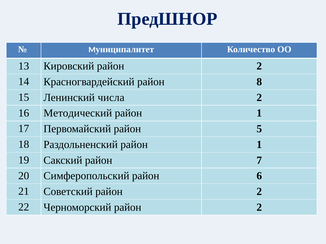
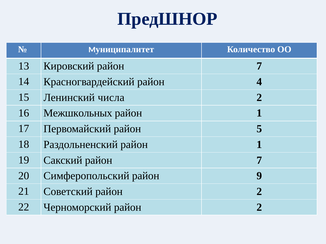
Кировский район 2: 2 -> 7 (259, 66)
8: 8 -> 4 (259, 82)
Методический: Методический -> Межшкольных (78, 113)
6: 6 -> 9 (259, 176)
